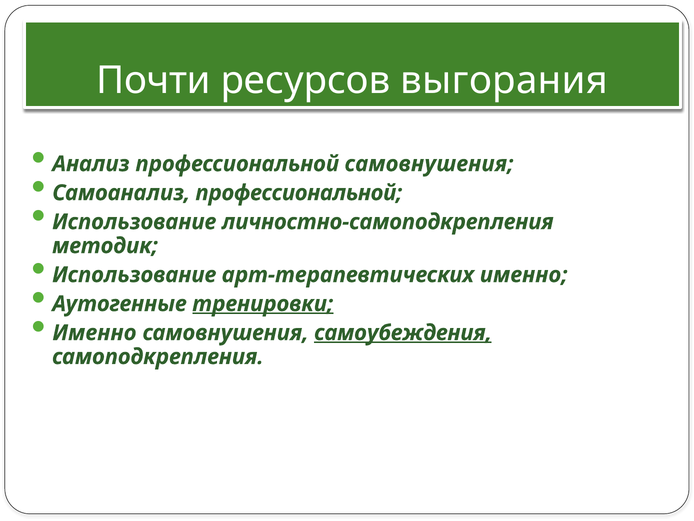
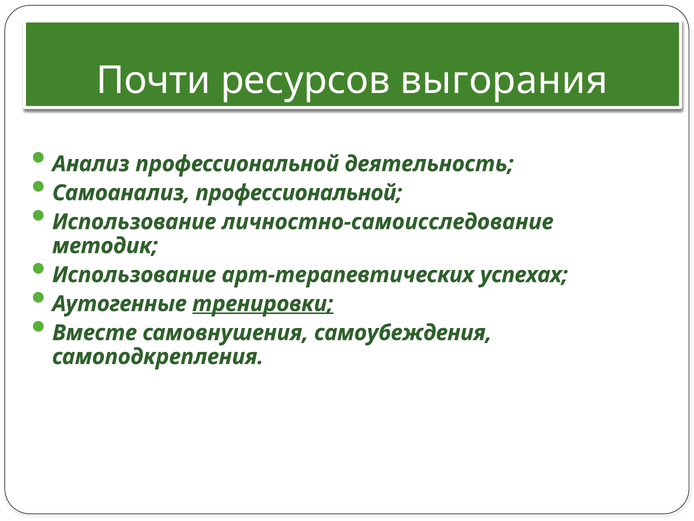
профессиональной самовнушения: самовнушения -> деятельность (429, 164)
личностно-самоподкрепления: личностно-самоподкрепления -> личностно-самоисследование (388, 222)
арт-терапевтических именно: именно -> успехах (524, 275)
Именно: Именно -> Вместе (95, 333)
самоубеждения underline: present -> none (403, 333)
